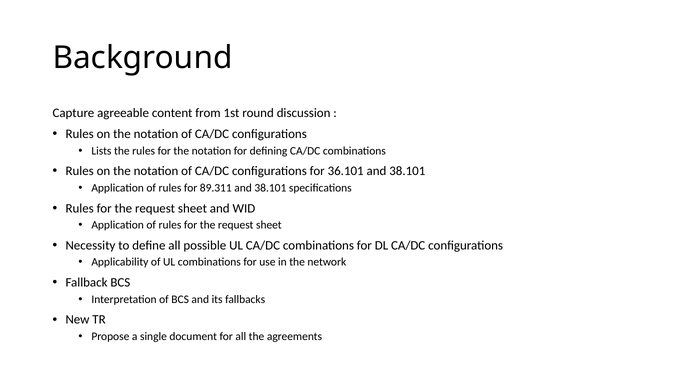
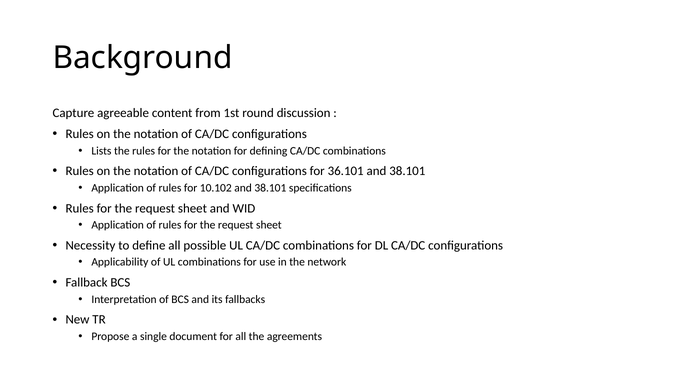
89.311: 89.311 -> 10.102 (216, 188)
